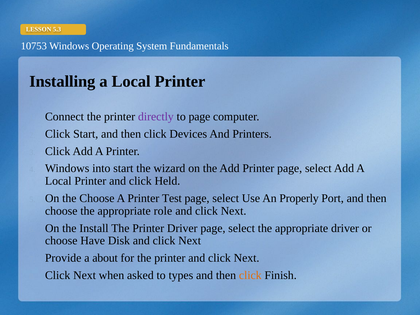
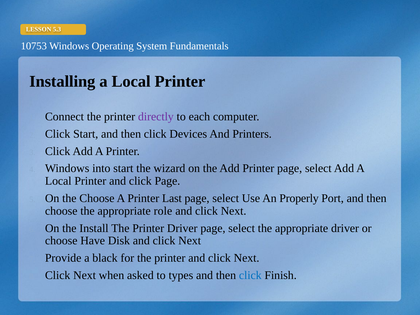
to page: page -> each (199, 117)
click Held: Held -> Page (167, 181)
Test: Test -> Last (172, 198)
about: about -> black (105, 258)
click colour: orange -> blue (250, 275)
